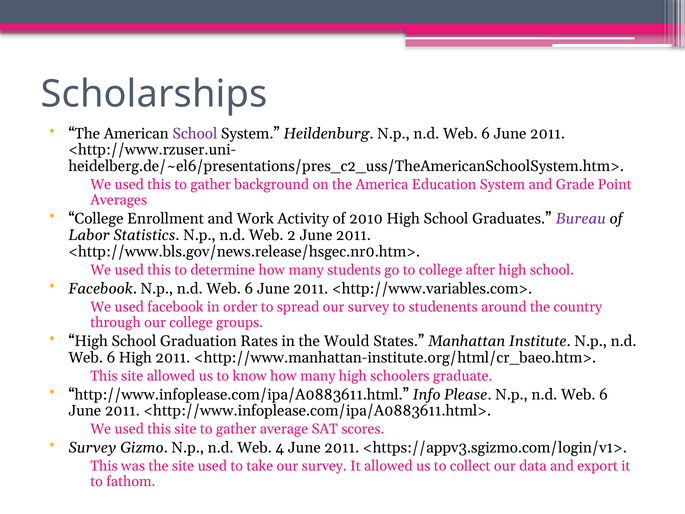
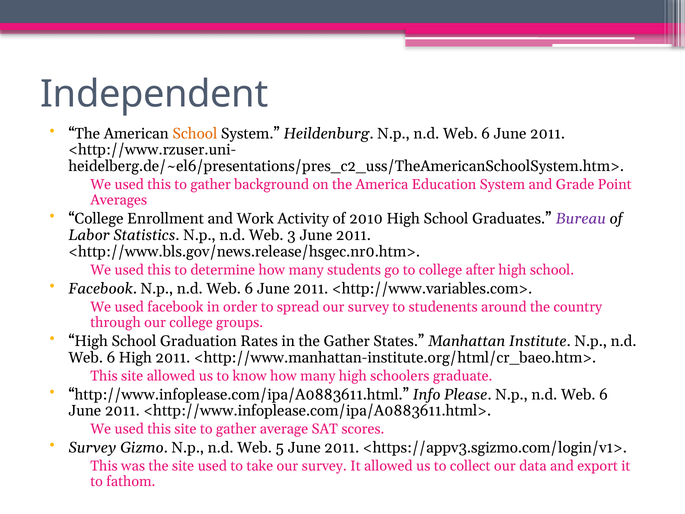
Scholarships: Scholarships -> Independent (154, 94)
School colour: purple -> orange (195, 133)
2: 2 -> 3 (291, 235)
the Would: Would -> Gather (347, 341)
4: 4 -> 5 (280, 448)
